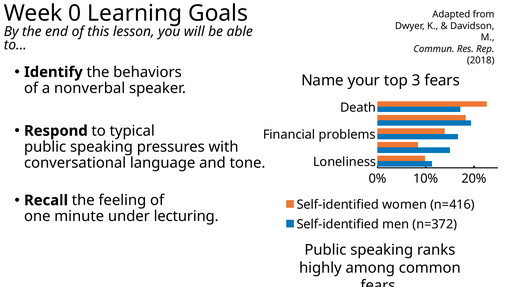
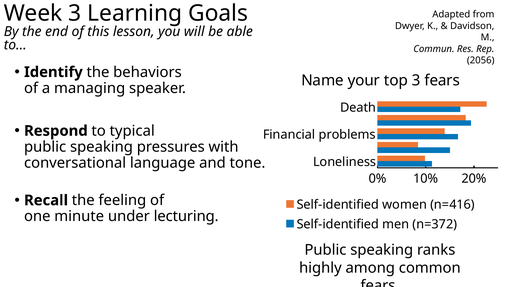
Week 0: 0 -> 3 (75, 13)
2018: 2018 -> 2056 (481, 60)
nonverbal: nonverbal -> managing (90, 88)
